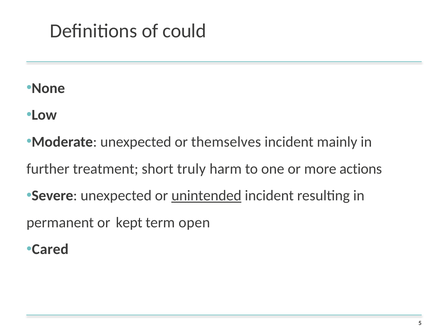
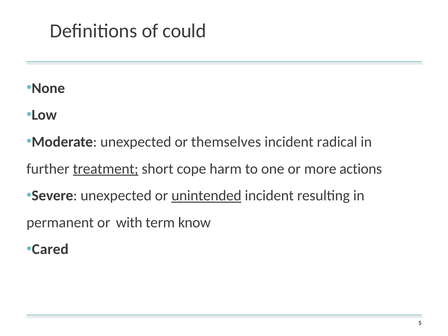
mainly: mainly -> radical (337, 142)
treatment underline: none -> present (106, 169)
truly: truly -> cope (191, 169)
kept: kept -> with (129, 223)
open: open -> know (194, 223)
